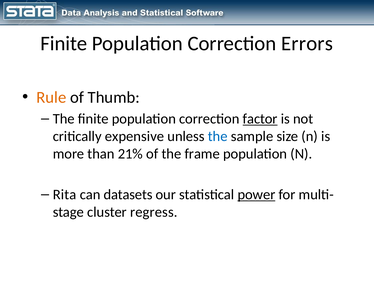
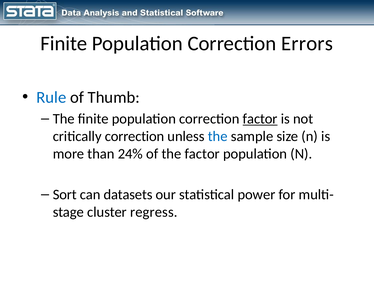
Rule colour: orange -> blue (51, 97)
critically expensive: expensive -> correction (135, 136)
21%: 21% -> 24% (130, 154)
the frame: frame -> factor (202, 154)
Rita: Rita -> Sort (65, 194)
power underline: present -> none (256, 194)
